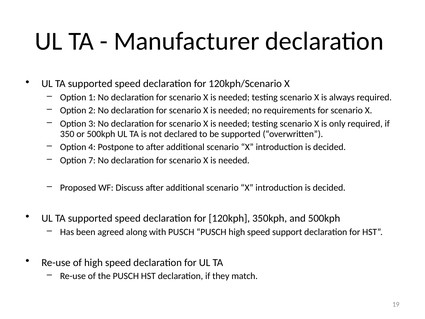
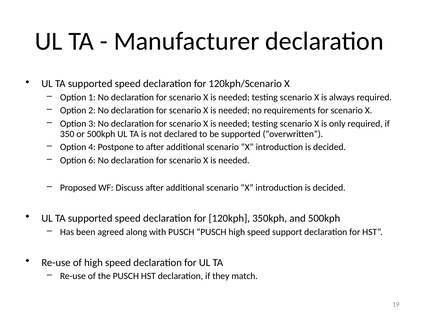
7: 7 -> 6 (92, 160)
